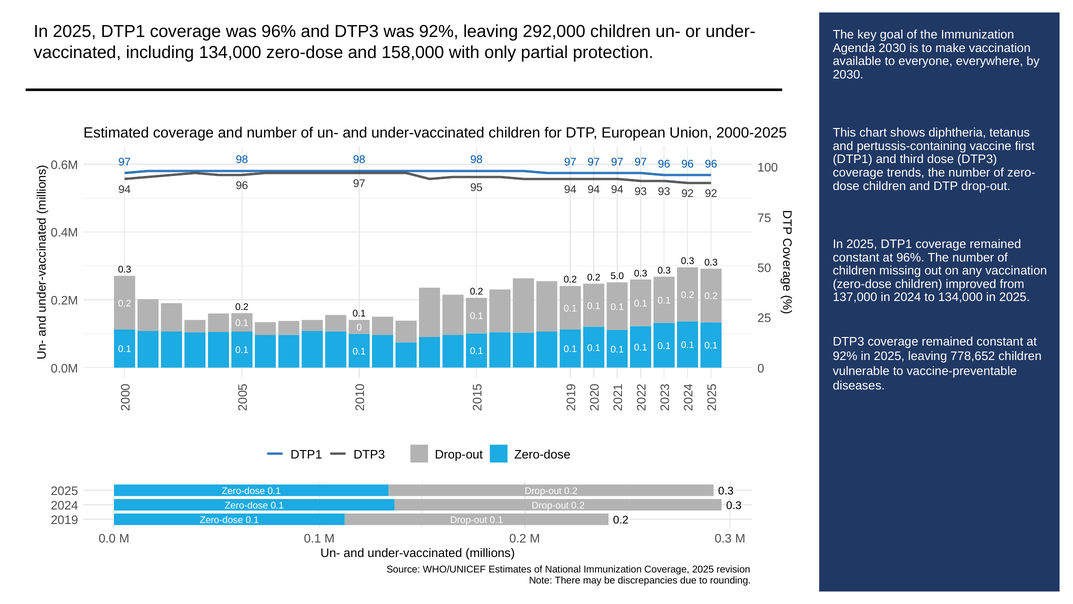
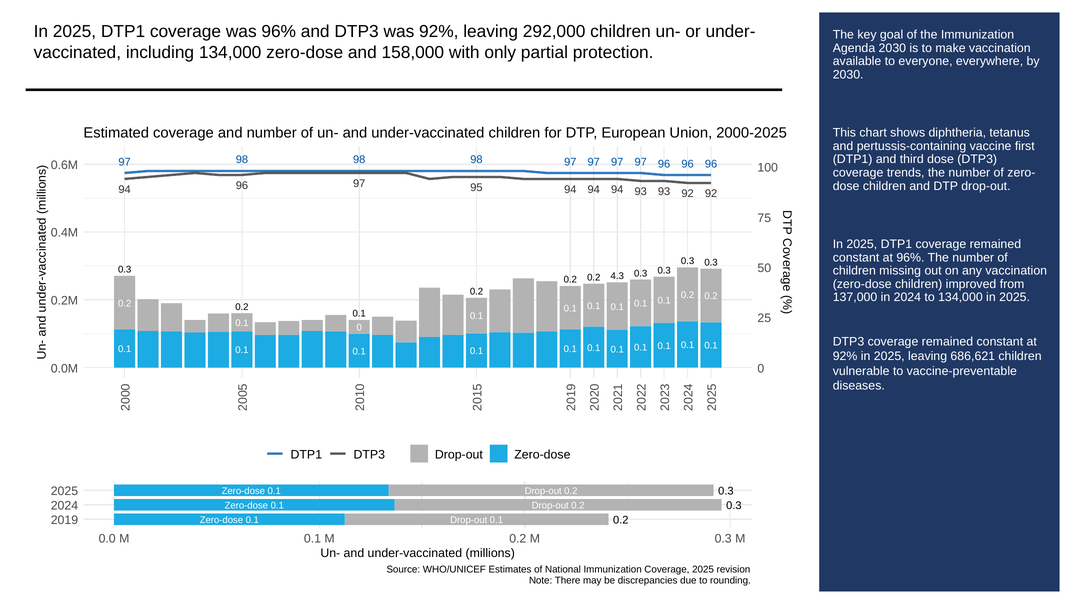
5.0: 5.0 -> 4.3 (617, 276)
778,652: 778,652 -> 686,621 (973, 356)
